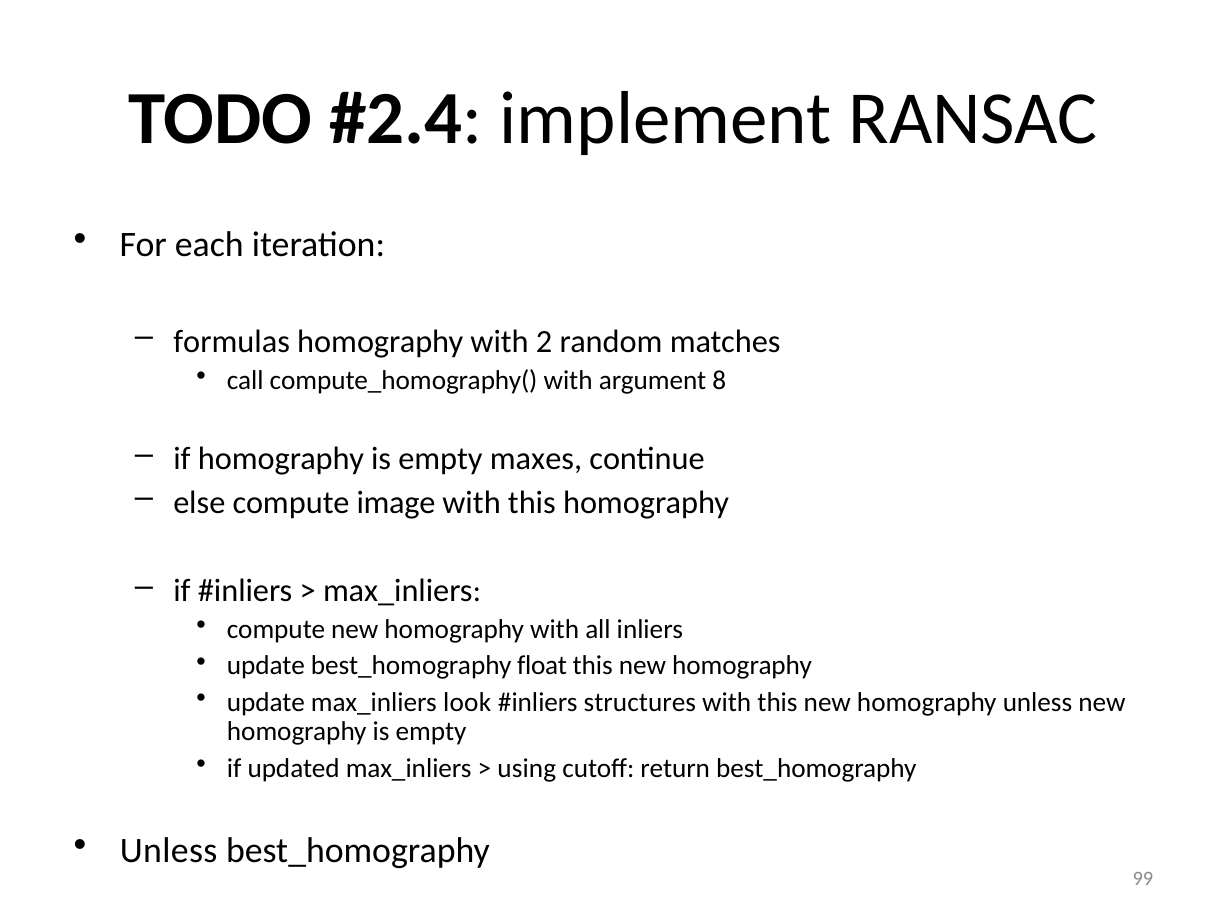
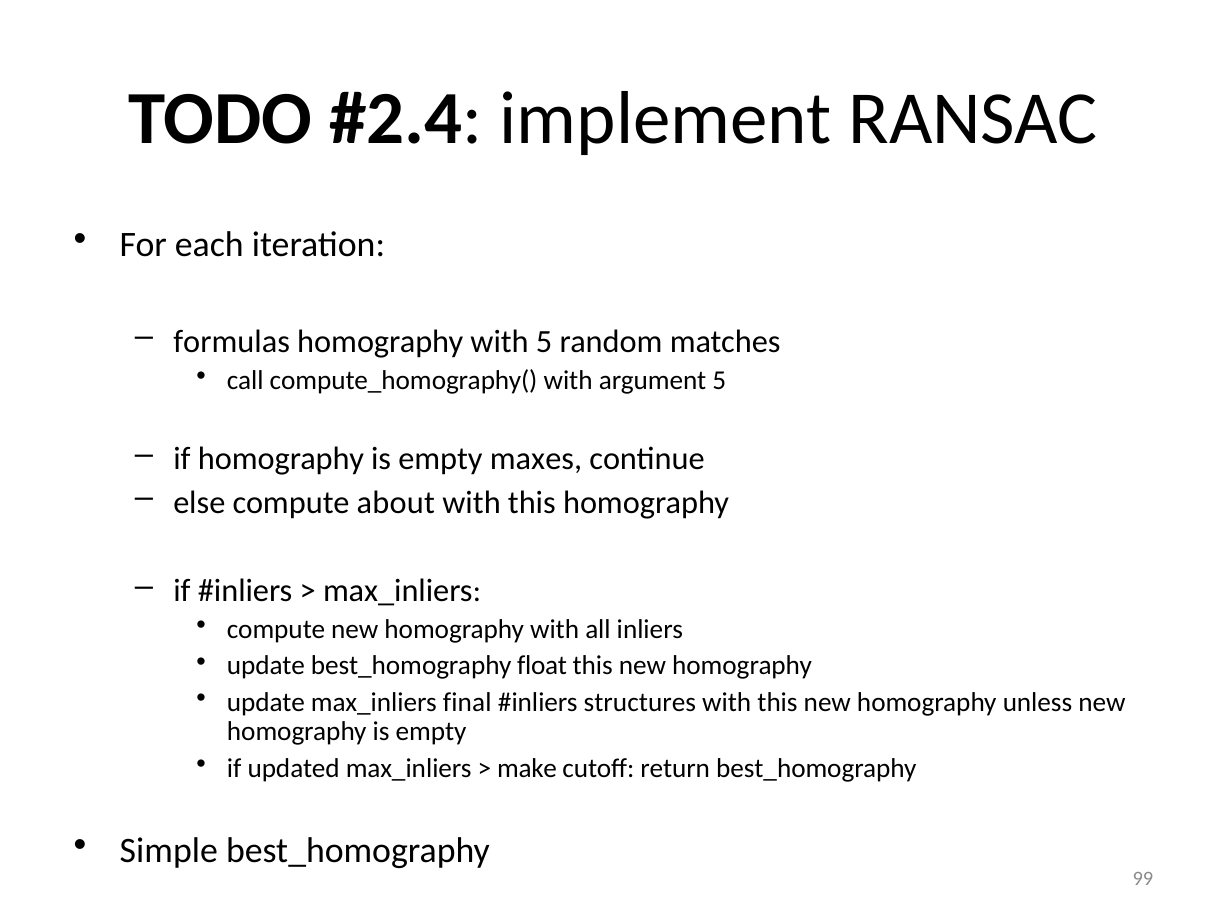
with 2: 2 -> 5 (544, 342)
argument 8: 8 -> 5 (719, 380)
image: image -> about (396, 503)
look: look -> final (467, 703)
using: using -> make (527, 768)
Unless: Unless -> Simple (169, 851)
